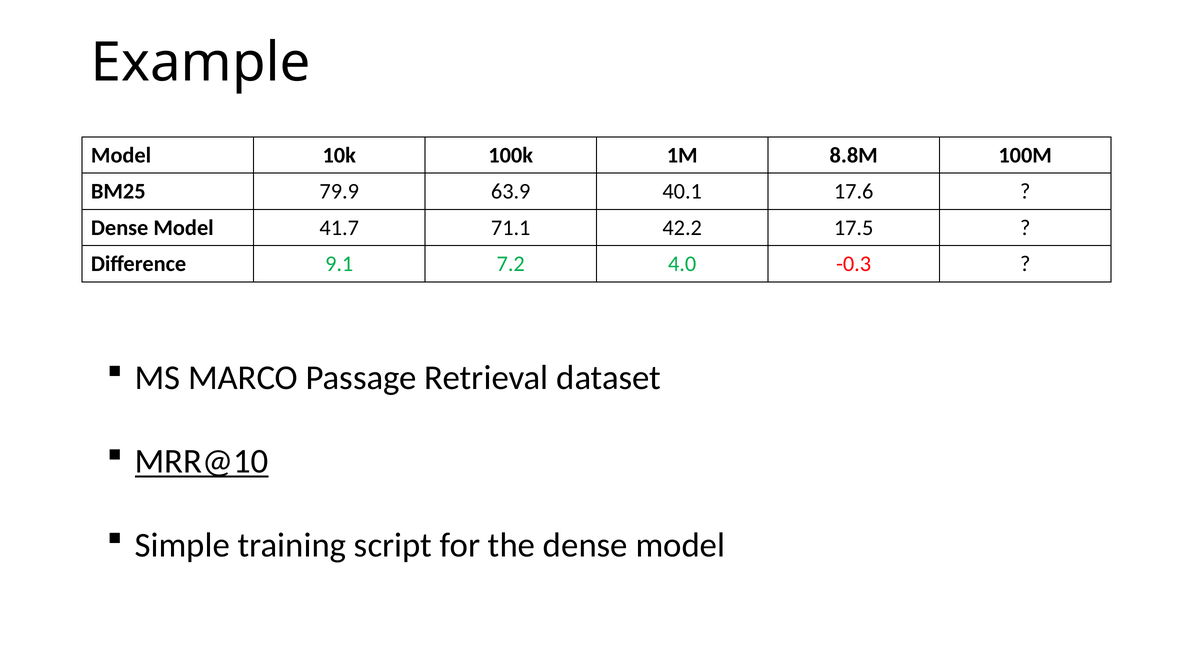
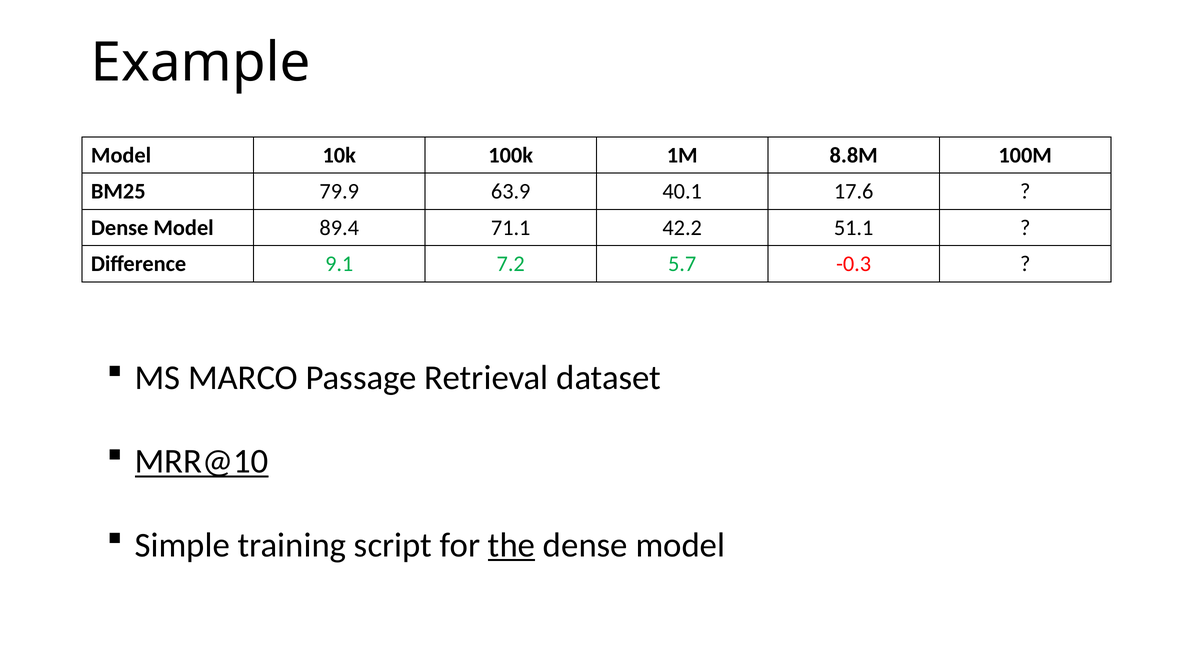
41.7: 41.7 -> 89.4 (339, 228)
17.5: 17.5 -> 51.1 (854, 228)
4.0: 4.0 -> 5.7 (682, 264)
the underline: none -> present (512, 545)
